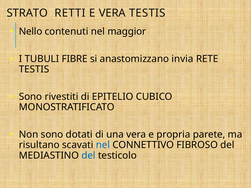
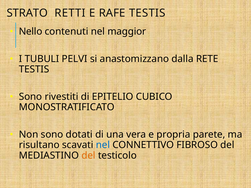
E VERA: VERA -> RAFE (112, 13)
FIBRE: FIBRE -> PELVI (75, 59)
invia: invia -> dalla (182, 59)
del colour: blue -> orange (88, 156)
